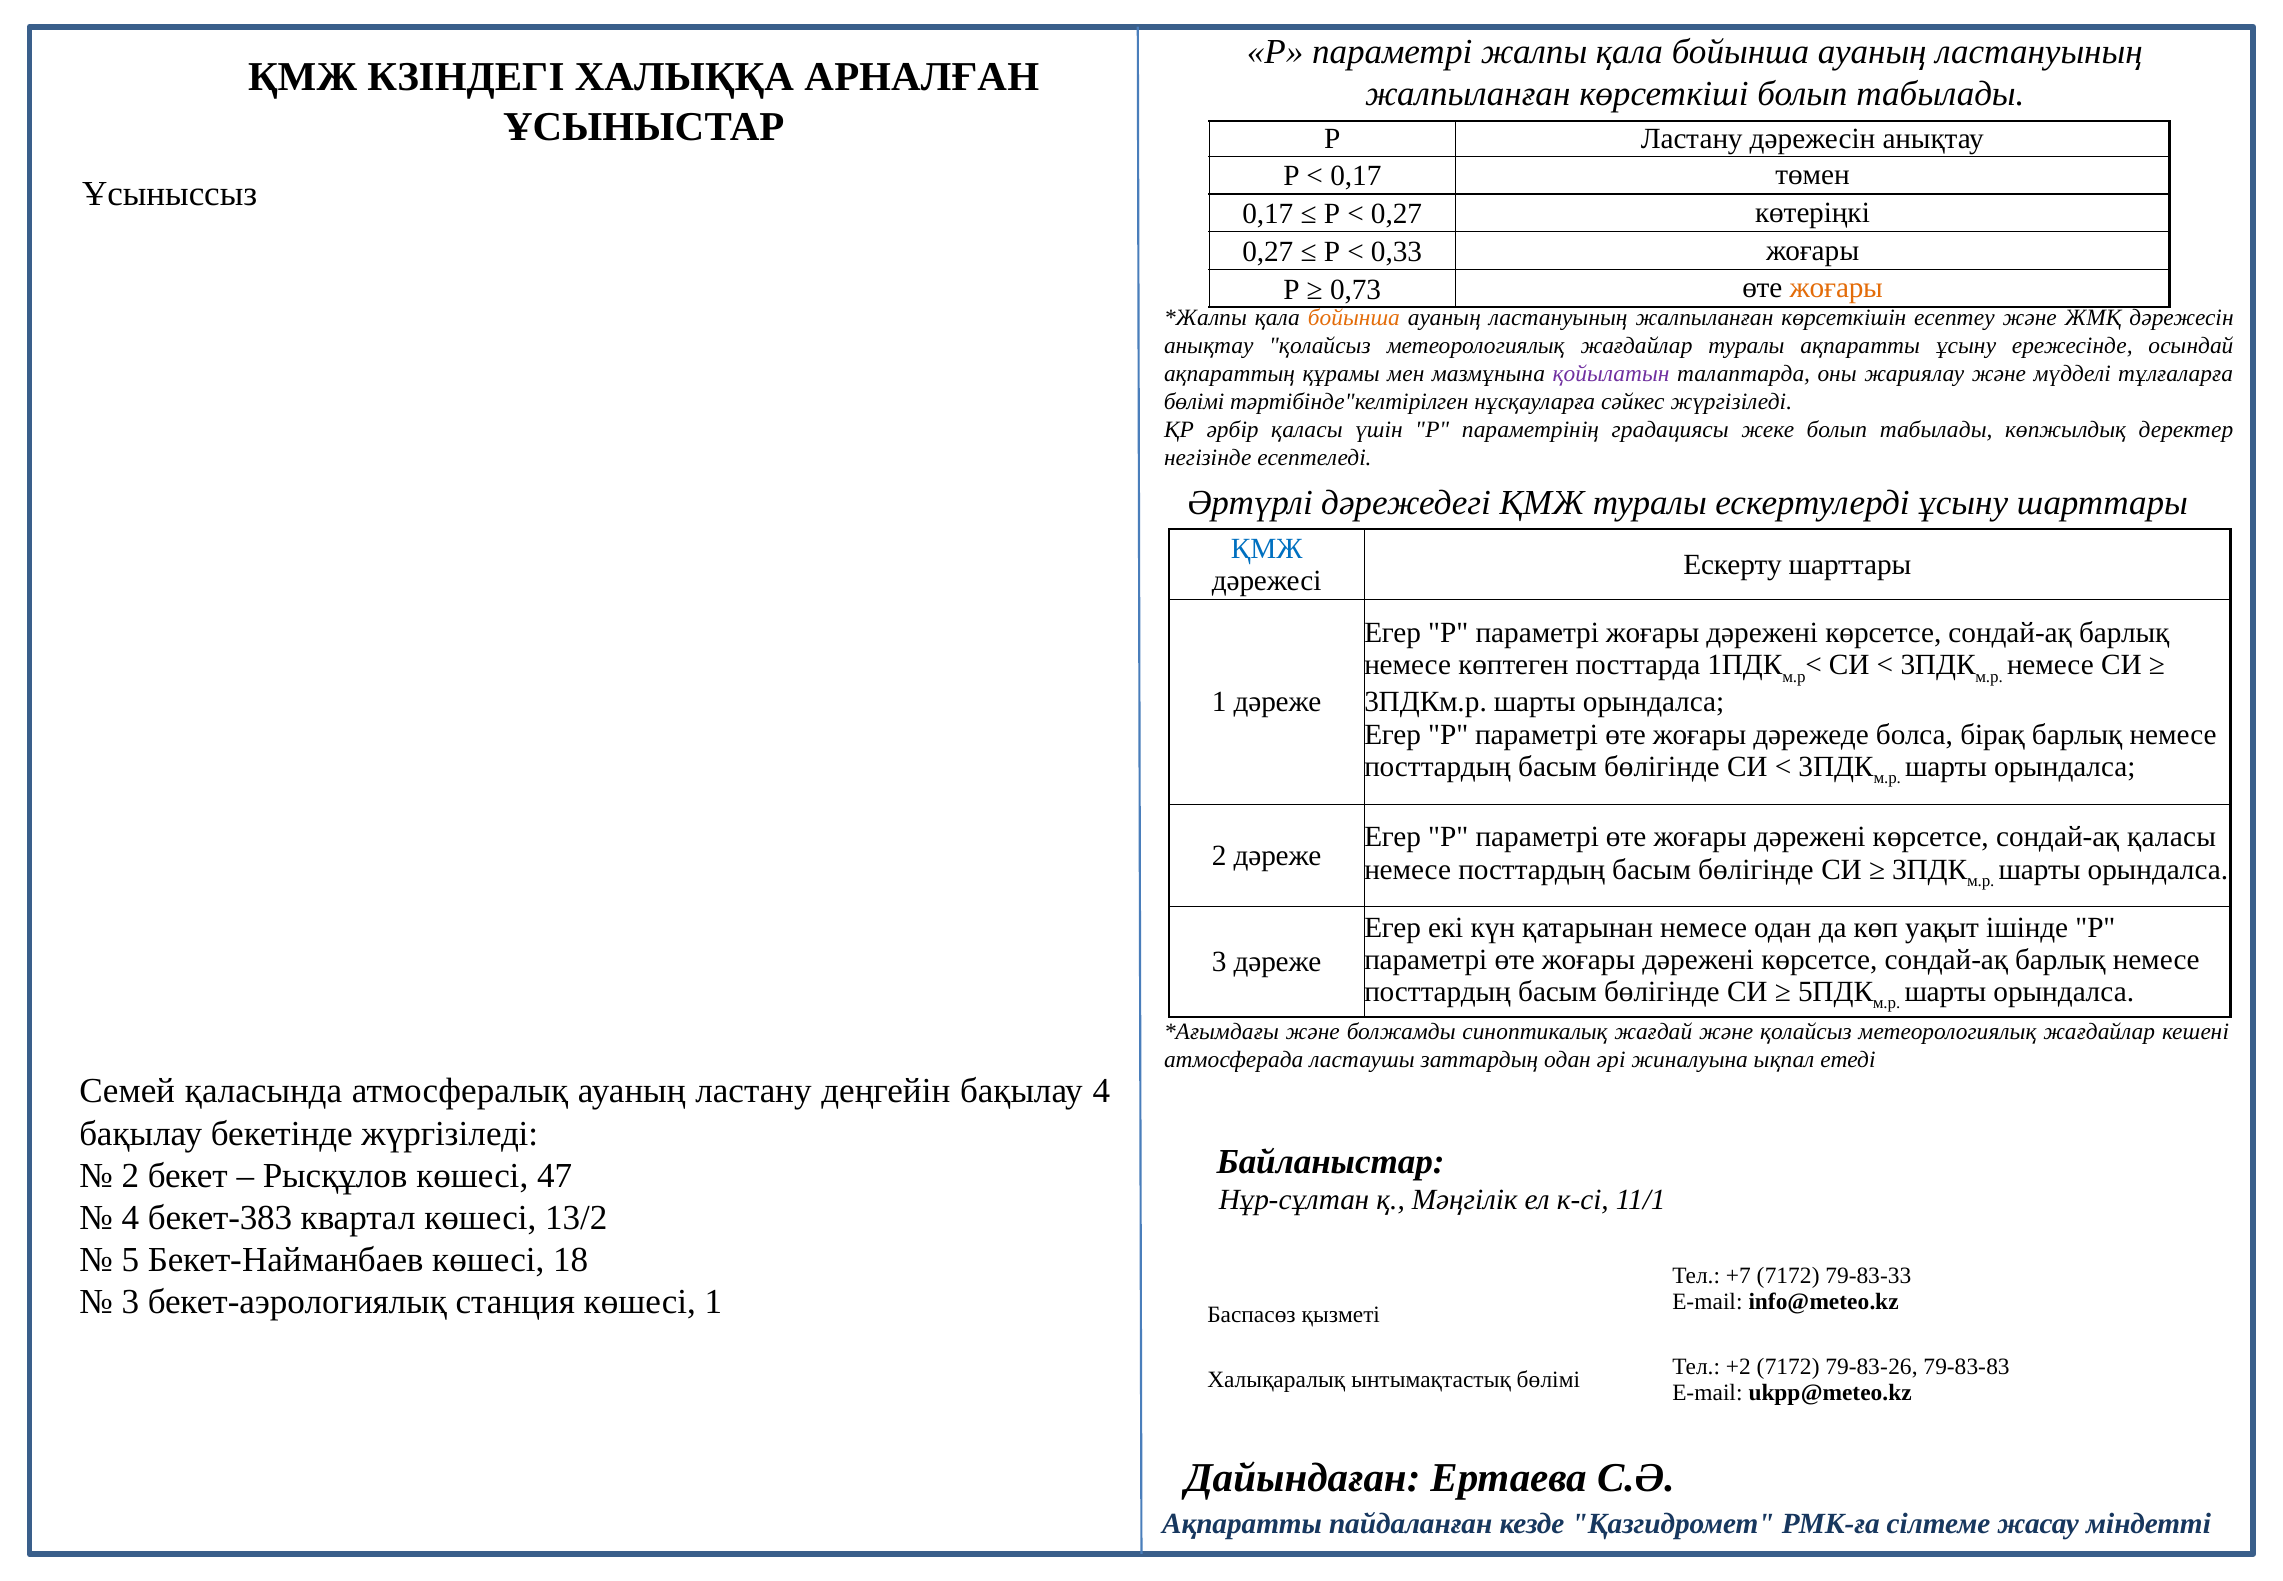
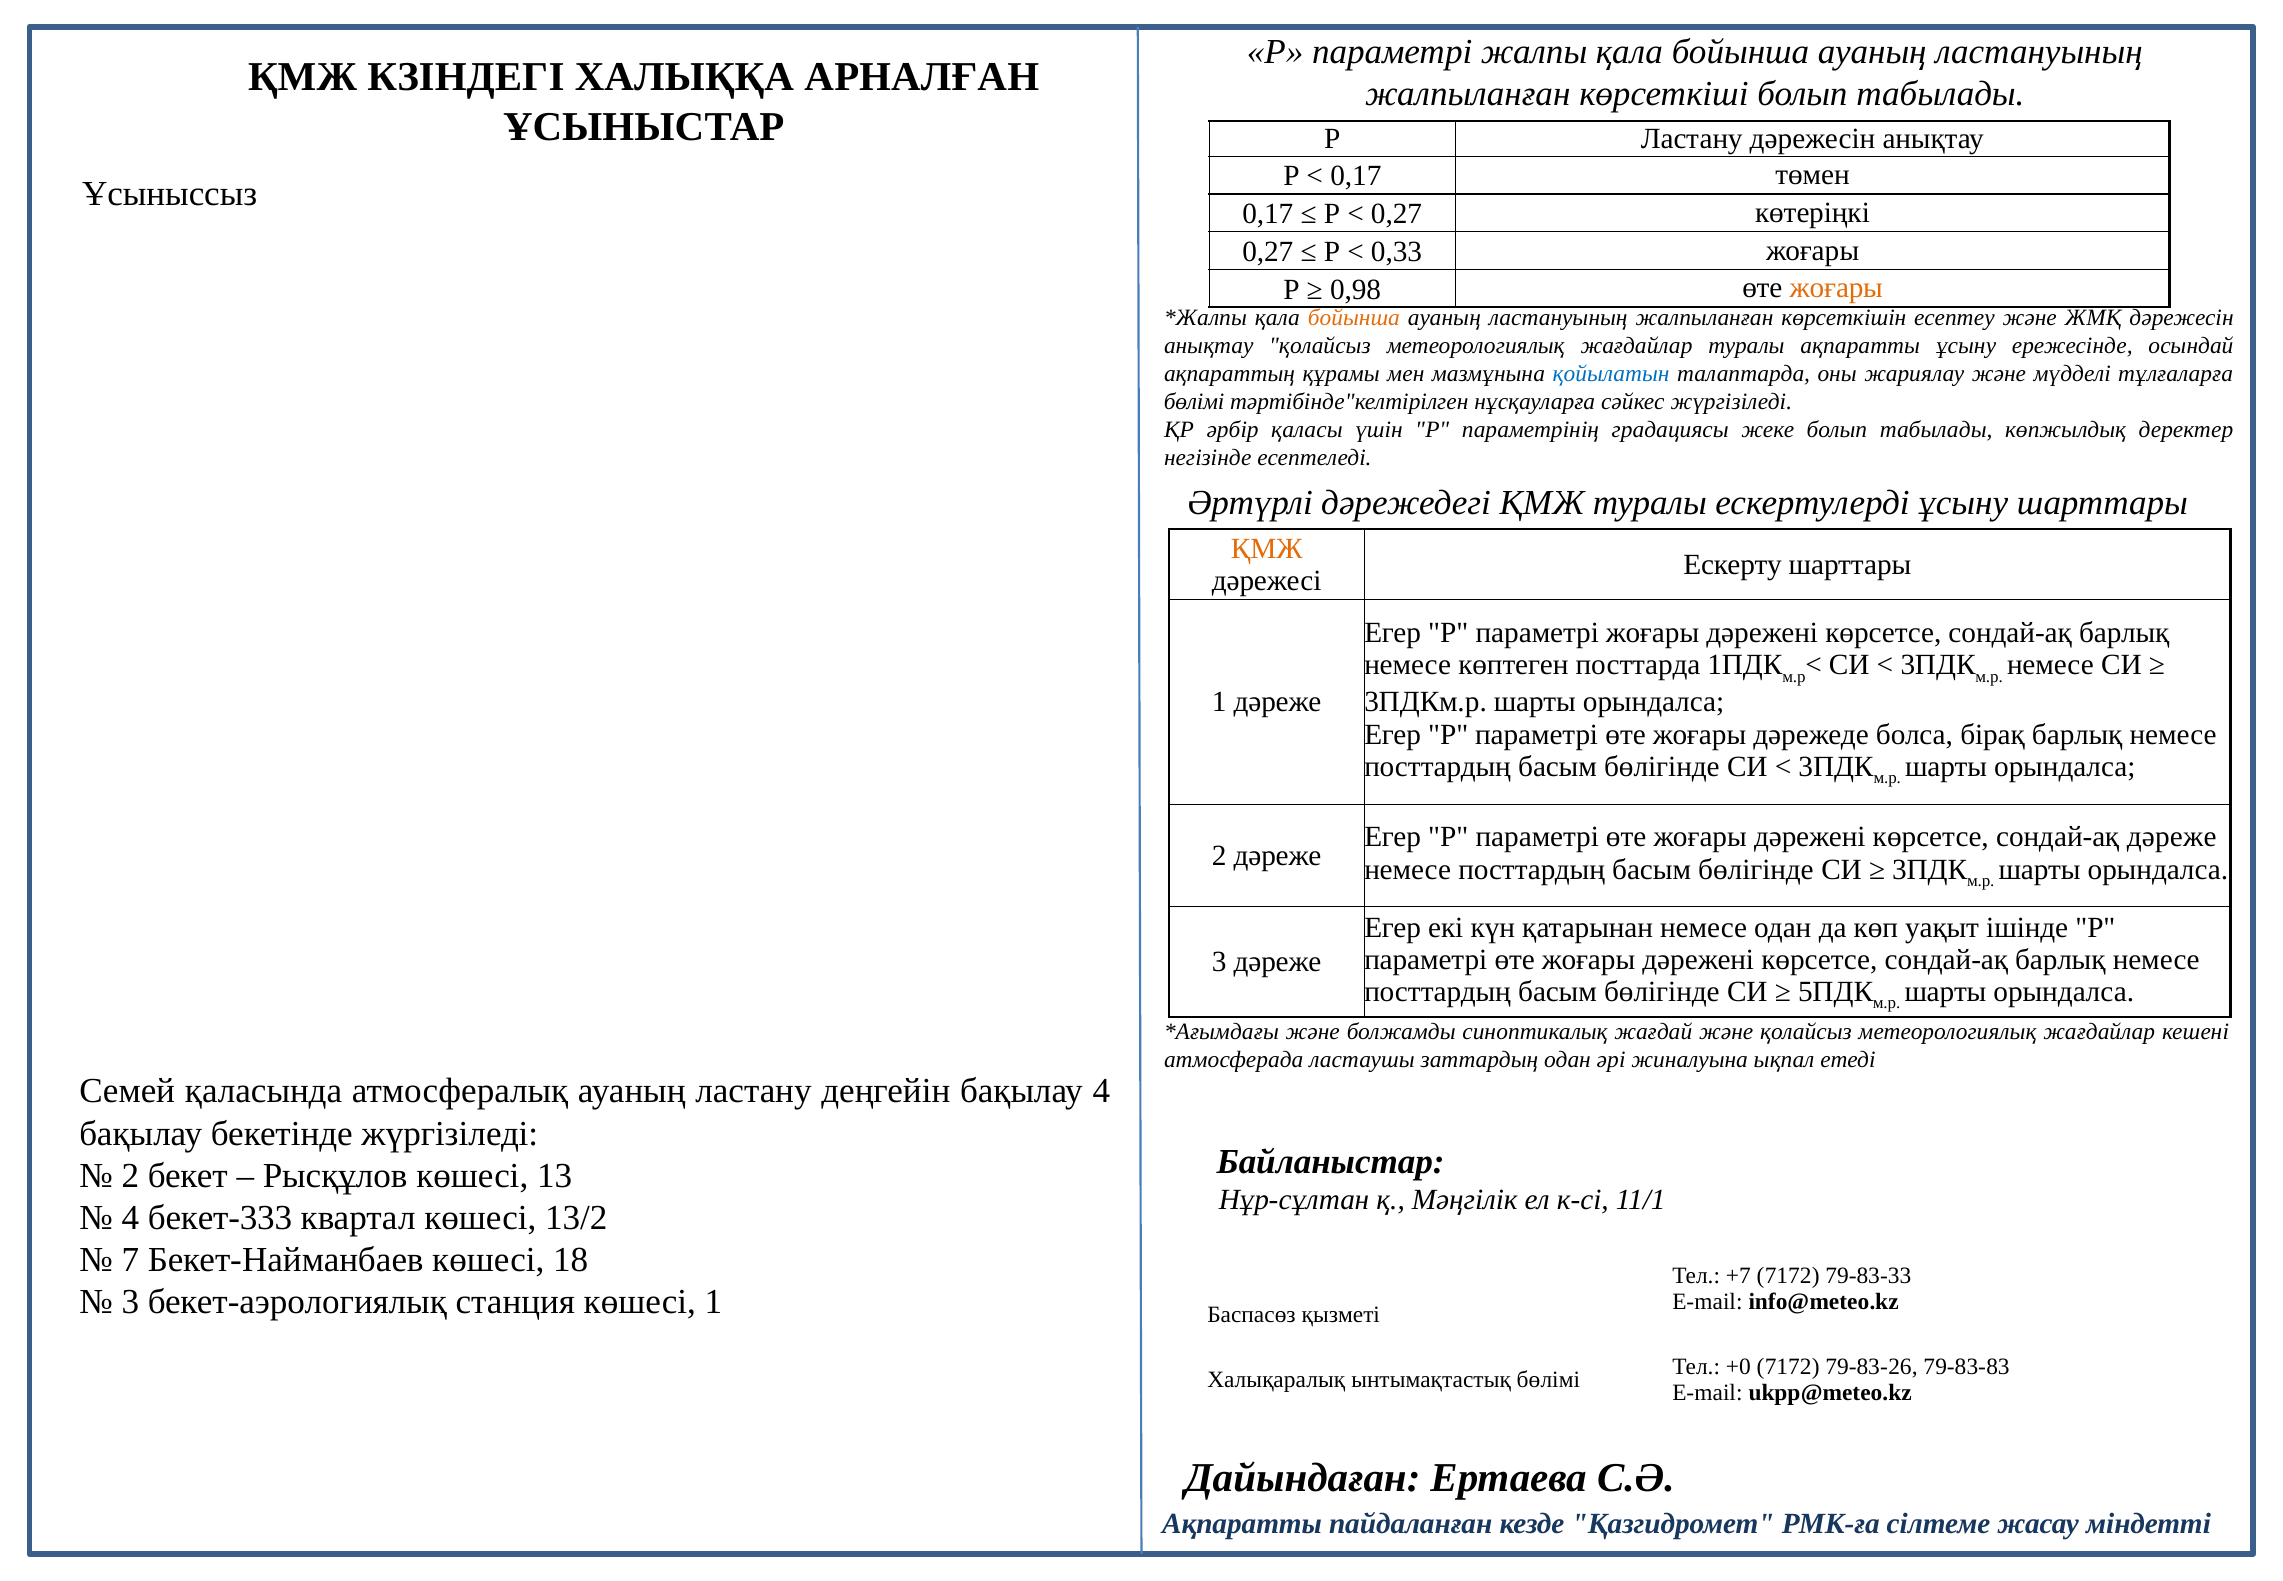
0,73: 0,73 -> 0,98 (1356, 289)
қойылатын colour: purple -> blue (1611, 374)
ҚМЖ colour: blue -> orange (1267, 548)
сондай-ақ қаласы: қаласы -> дәреже (2172, 837)
47: 47 -> 13 (555, 1175)
бекет-383: бекет-383 -> бекет-333 (220, 1217)
5: 5 -> 7 (130, 1260)
+2: +2 -> +0 (1738, 1366)
